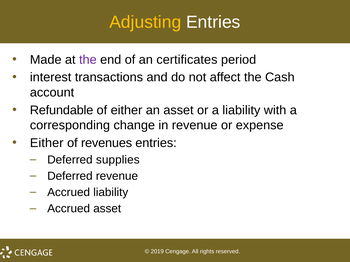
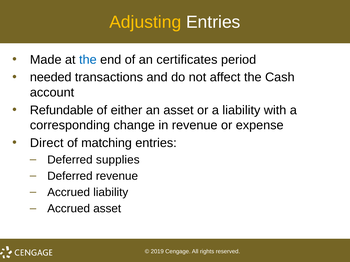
the colour: purple -> blue (88, 60)
interest: interest -> needed (51, 77)
Either: Either -> Direct (47, 143)
revenues: revenues -> matching (107, 143)
